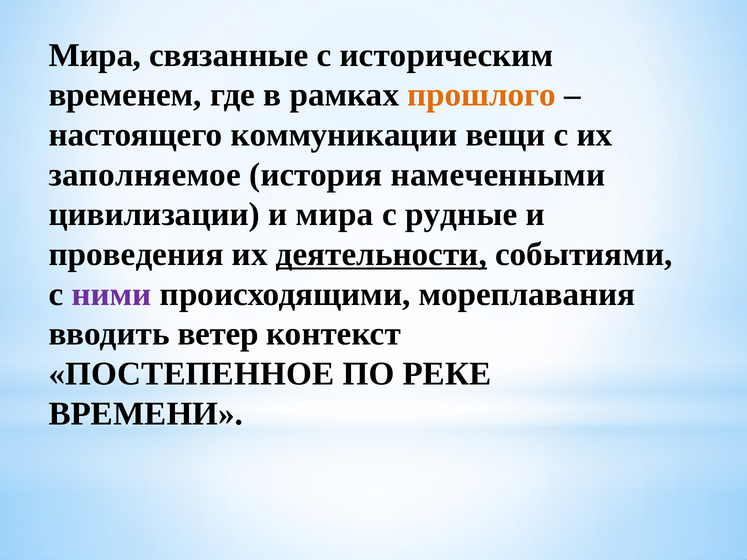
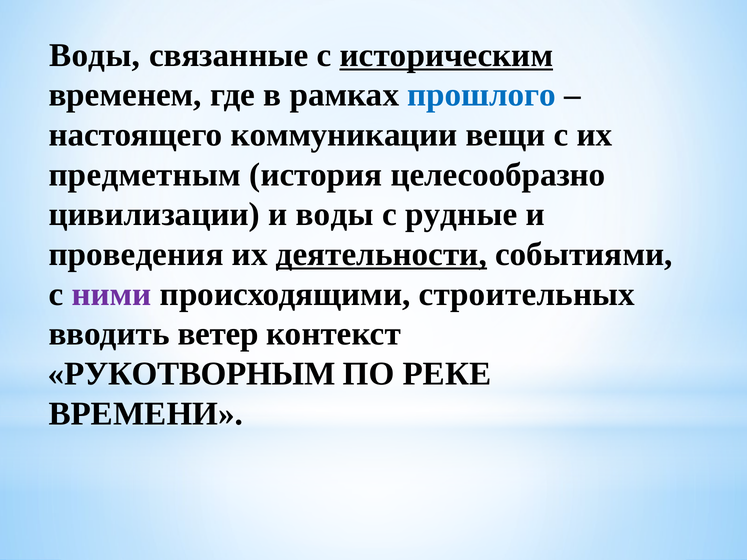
Мира: Мира -> Воды (95, 55)
историческим underline: none -> present (446, 55)
прошлого colour: orange -> blue (482, 95)
заполняемое: заполняемое -> предметным (145, 175)
намеченными: намеченными -> целесообразно (498, 175)
и мира: мира -> воды (335, 215)
мореплавания: мореплавания -> строительных (527, 294)
ПОСТЕПЕННОЕ: ПОСТЕПЕННОЕ -> РУКОТВОРНЫМ (192, 374)
